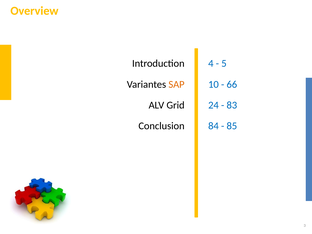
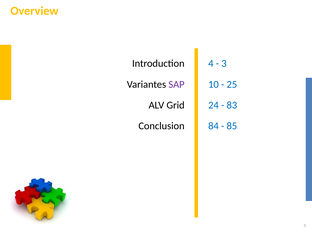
5: 5 -> 3 (224, 64)
SAP colour: orange -> purple (177, 84)
66: 66 -> 25 (232, 84)
